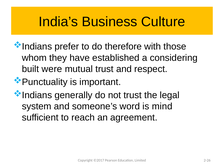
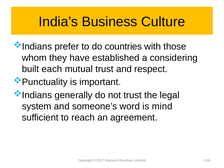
therefore: therefore -> countries (123, 47)
were: were -> each (52, 69)
